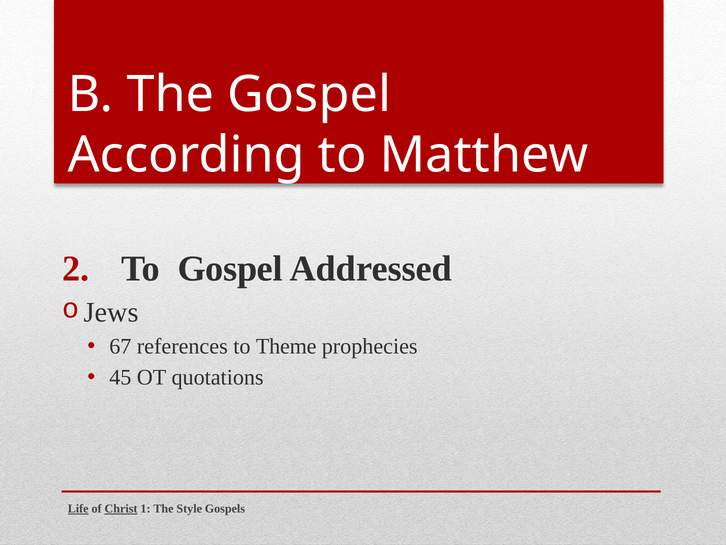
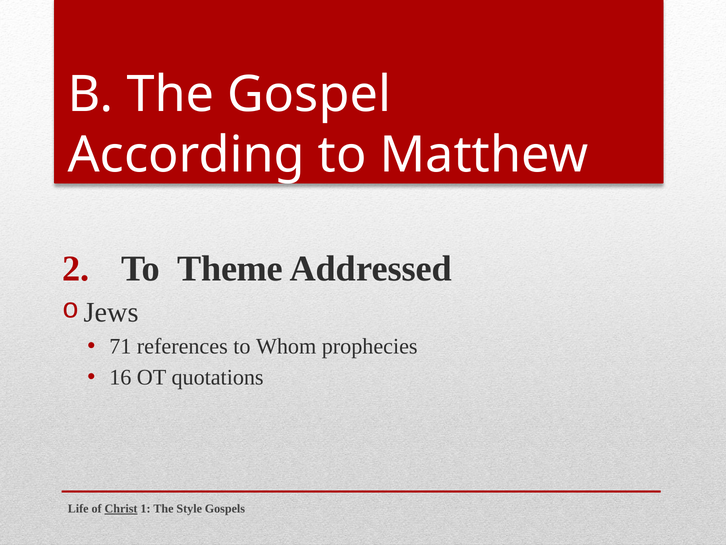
To Gospel: Gospel -> Theme (230, 268)
67: 67 -> 71 (120, 346)
Theme: Theme -> Whom (286, 346)
45: 45 -> 16 (120, 377)
Life underline: present -> none (78, 508)
